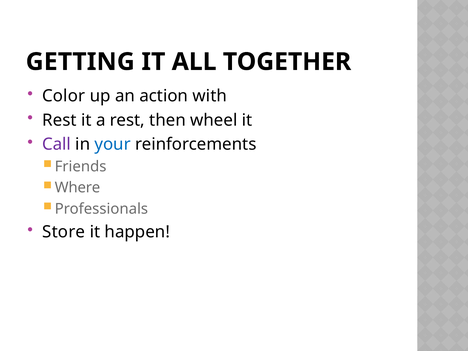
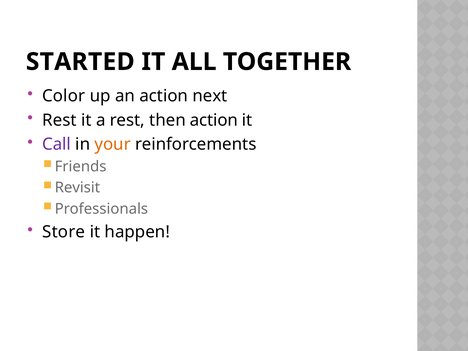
GETTING: GETTING -> STARTED (80, 62)
with: with -> next (210, 96)
then wheel: wheel -> action (214, 120)
your colour: blue -> orange (113, 144)
Where: Where -> Revisit (77, 188)
